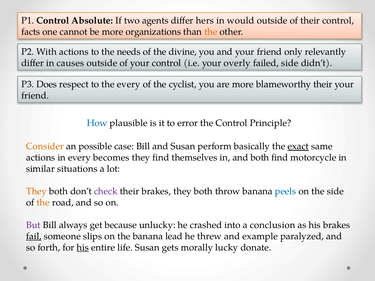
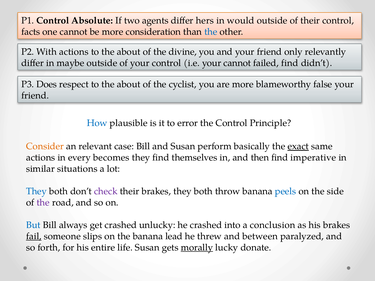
organizations: organizations -> consideration (153, 32)
the colour: orange -> blue (211, 32)
needs: needs -> about (129, 52)
causes: causes -> maybe (70, 63)
your overly: overly -> cannot (237, 63)
failed side: side -> find (290, 63)
respect to the every: every -> about (129, 84)
blameworthy their: their -> false (323, 84)
possible: possible -> relevant (95, 146)
and both: both -> then (260, 158)
motorcycle: motorcycle -> imperative (313, 158)
They colour: orange -> blue (36, 191)
the colour: orange -> purple (43, 203)
But colour: purple -> blue (33, 225)
get because: because -> crashed (121, 225)
example: example -> between (260, 236)
his underline: present -> none (83, 248)
morally underline: none -> present (197, 248)
